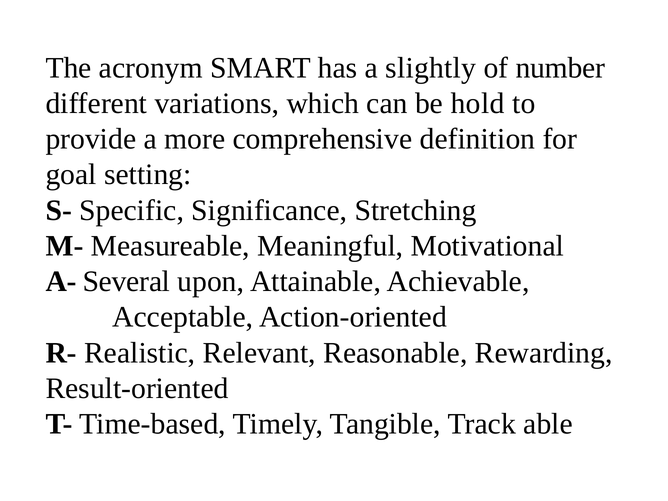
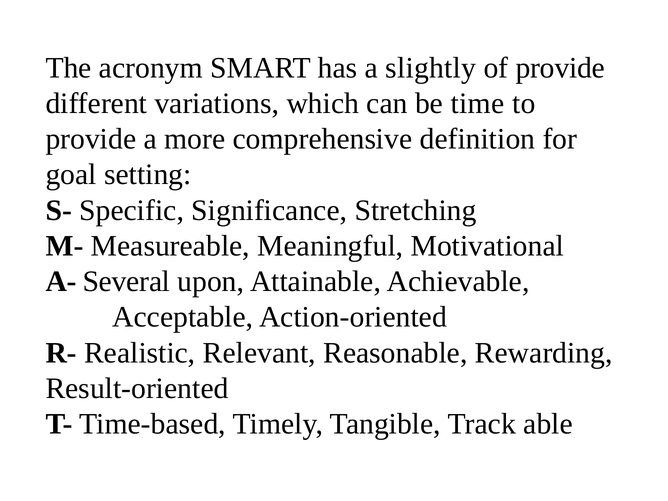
of number: number -> provide (560, 68)
hold: hold -> time (478, 103)
